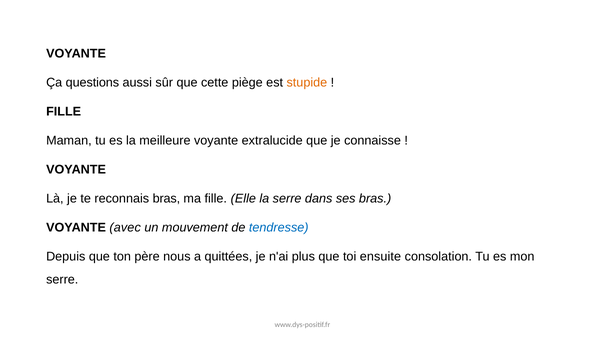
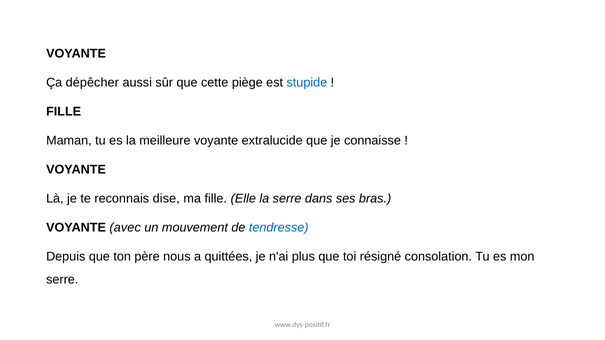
questions: questions -> dépêcher (92, 83)
stupide colour: orange -> blue (307, 83)
reconnais bras: bras -> dise (166, 199)
ensuite: ensuite -> résigné (381, 257)
